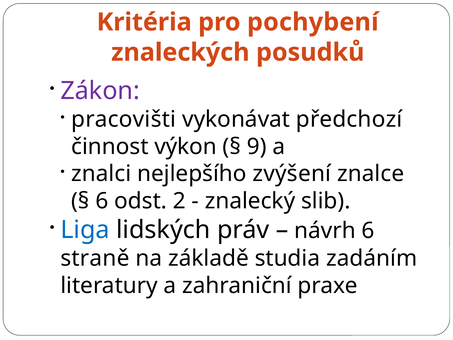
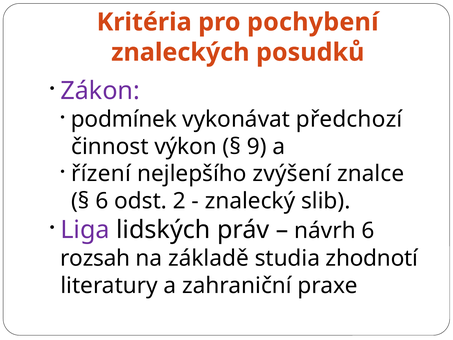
pracovišti: pracovišti -> podmínek (124, 119)
znalci: znalci -> řízení (101, 174)
Liga colour: blue -> purple (85, 230)
straně: straně -> rozsah (95, 258)
zadáním: zadáním -> zhodnotí (372, 258)
